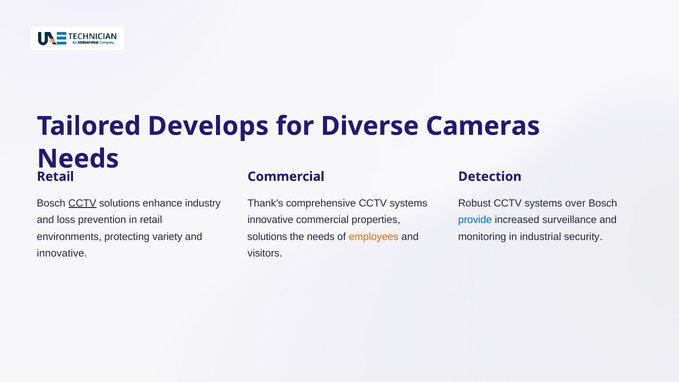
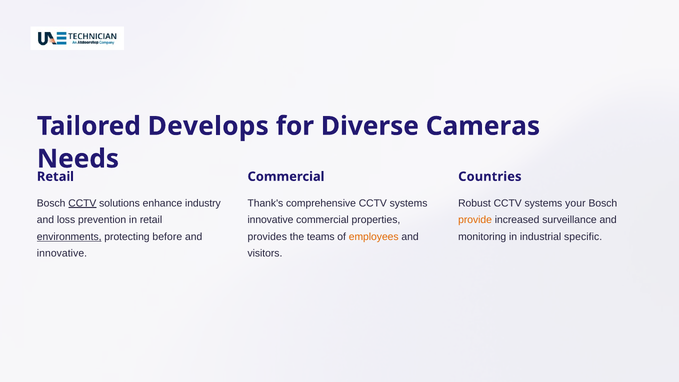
Detection: Detection -> Countries (490, 177)
over: over -> your (575, 203)
provide colour: blue -> orange (475, 220)
environments underline: none -> present (69, 237)
variety: variety -> before (167, 237)
solutions: solutions -> provides (267, 237)
the needs: needs -> teams (321, 237)
security: security -> specific (583, 237)
